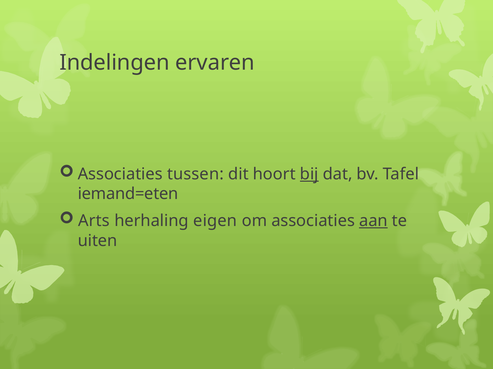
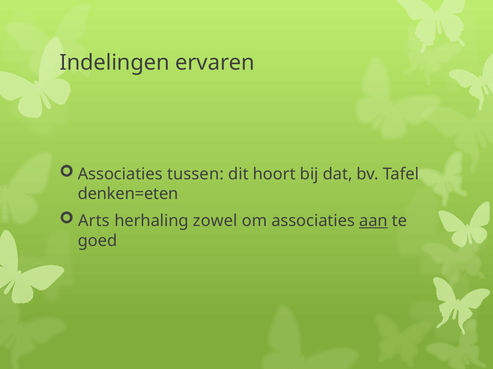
bij underline: present -> none (309, 175)
iemand=eten: iemand=eten -> denken=eten (128, 194)
eigen: eigen -> zowel (215, 221)
uiten: uiten -> goed (98, 241)
